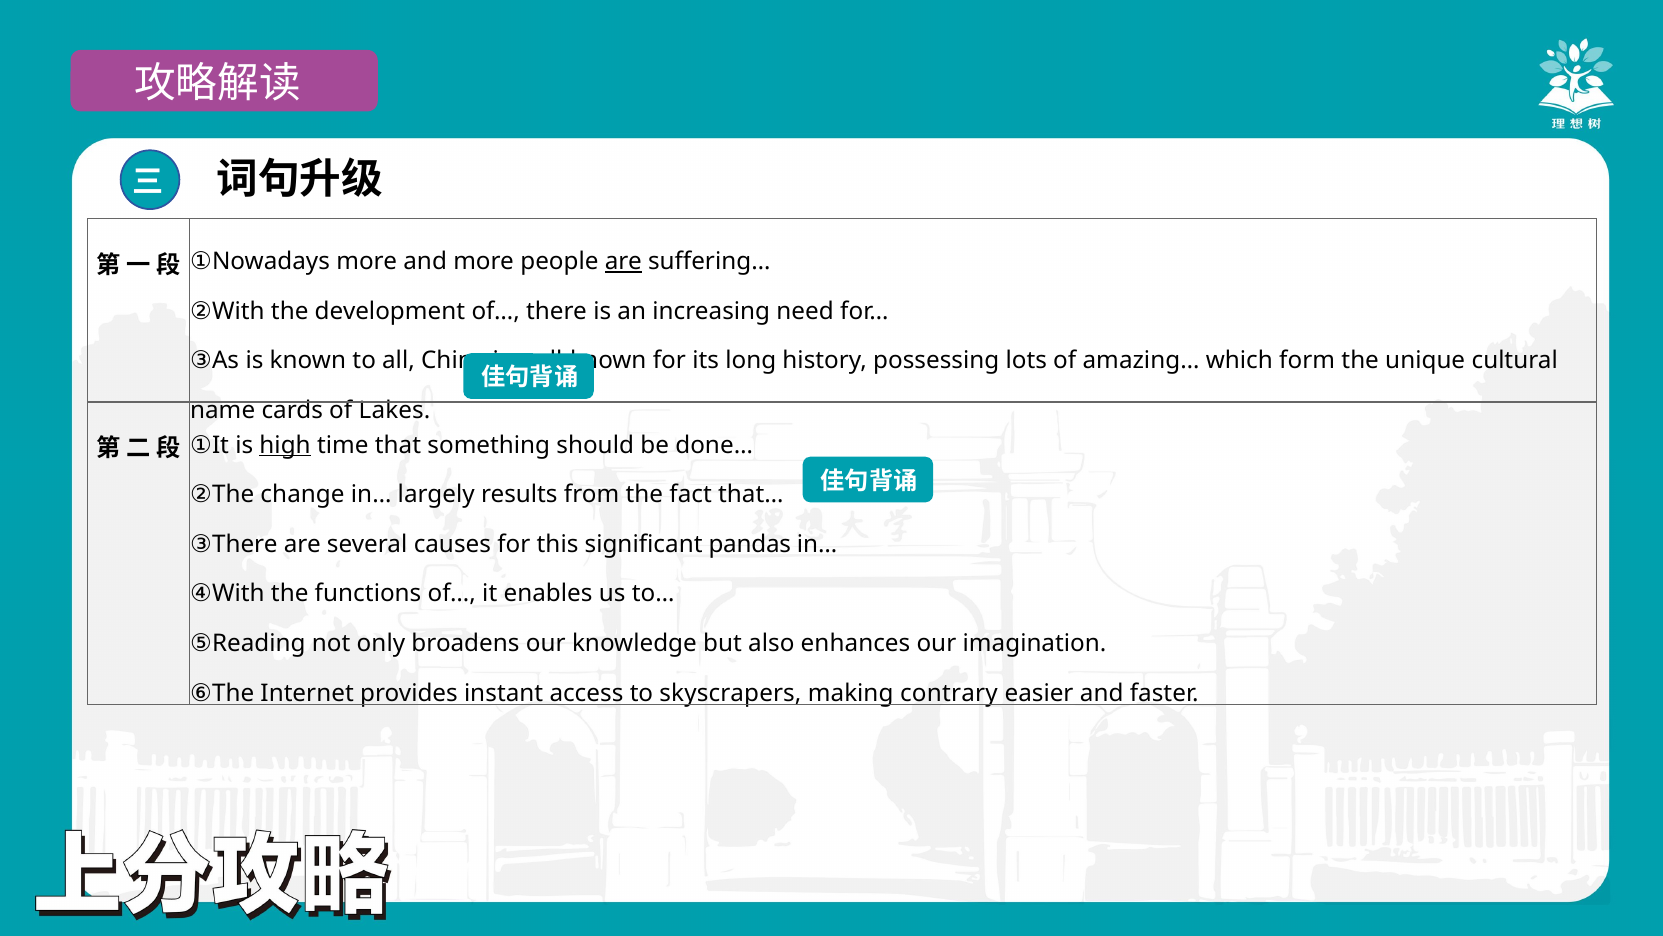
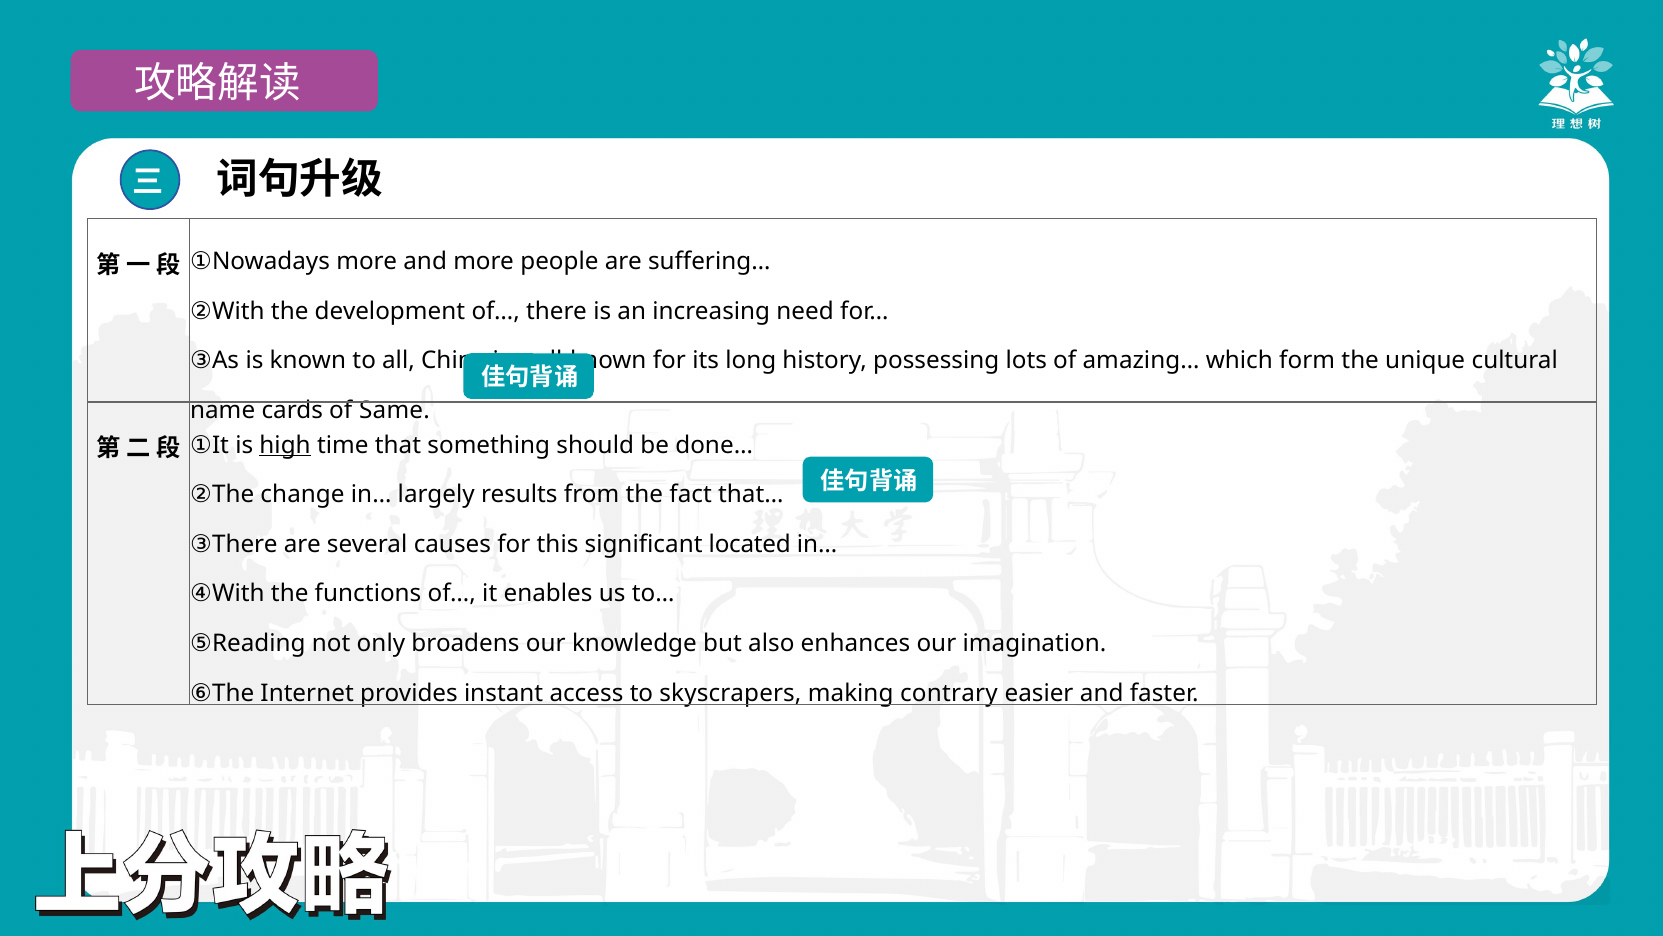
are underline: present -> none (623, 262)
Lakes: Lakes -> Same (394, 410)
pandas: pandas -> located (750, 544)
